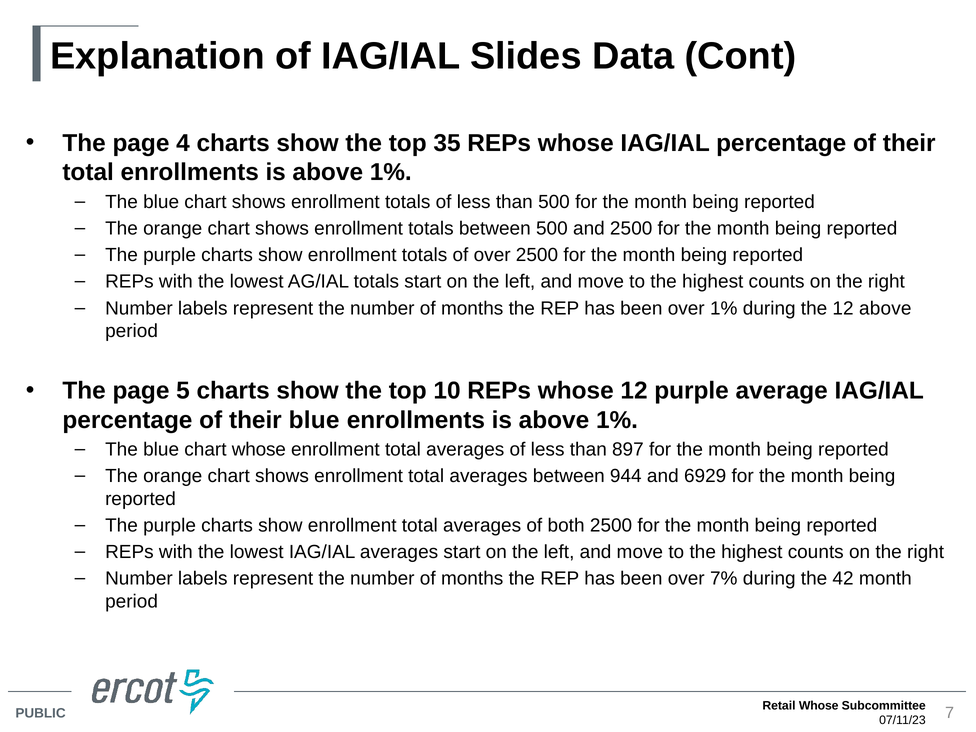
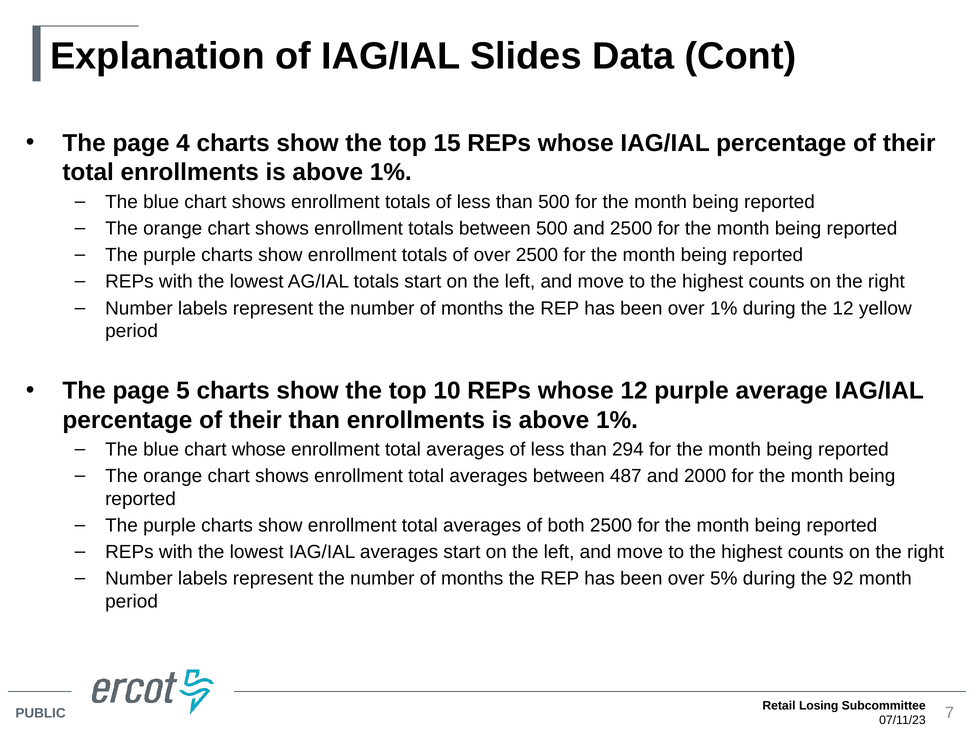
35: 35 -> 15 (447, 143)
12 above: above -> yellow (885, 308)
their blue: blue -> than (314, 420)
897: 897 -> 294 (628, 450)
944: 944 -> 487 (626, 476)
6929: 6929 -> 2000 (705, 476)
7%: 7% -> 5% (724, 579)
42: 42 -> 92 (843, 579)
Retail Whose: Whose -> Losing (819, 706)
